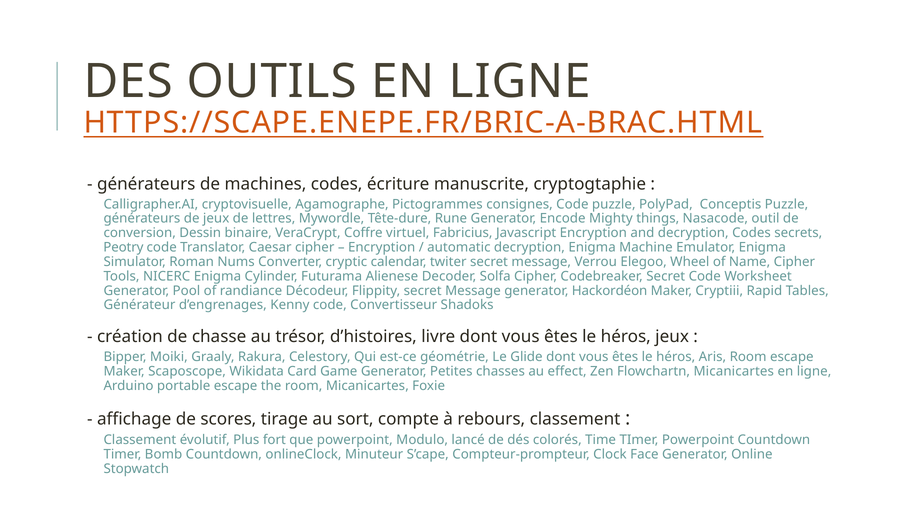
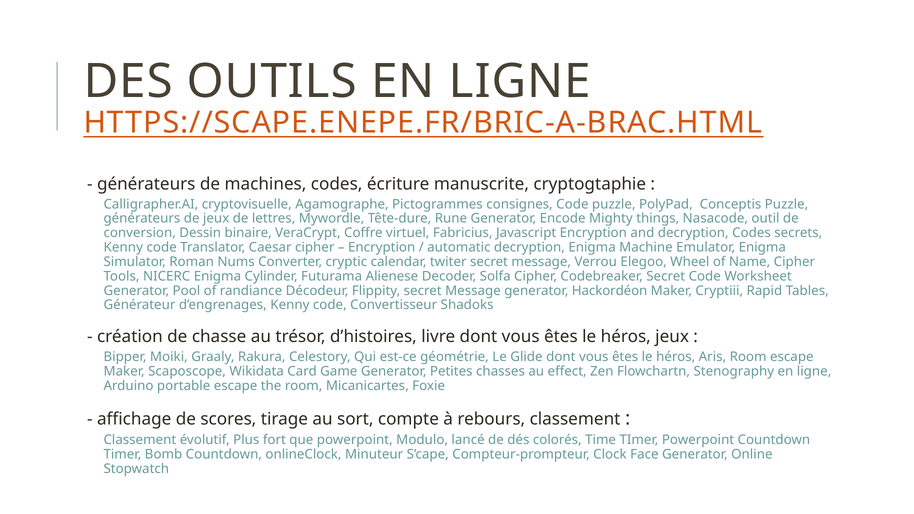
Peotry: Peotry -> Kenny (123, 247)
Flowchartn Micanicartes: Micanicartes -> Stenography (734, 371)
